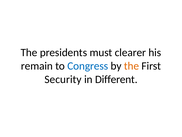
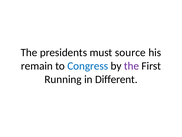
clearer: clearer -> source (130, 52)
the colour: orange -> purple (132, 66)
Security: Security -> Running (63, 79)
